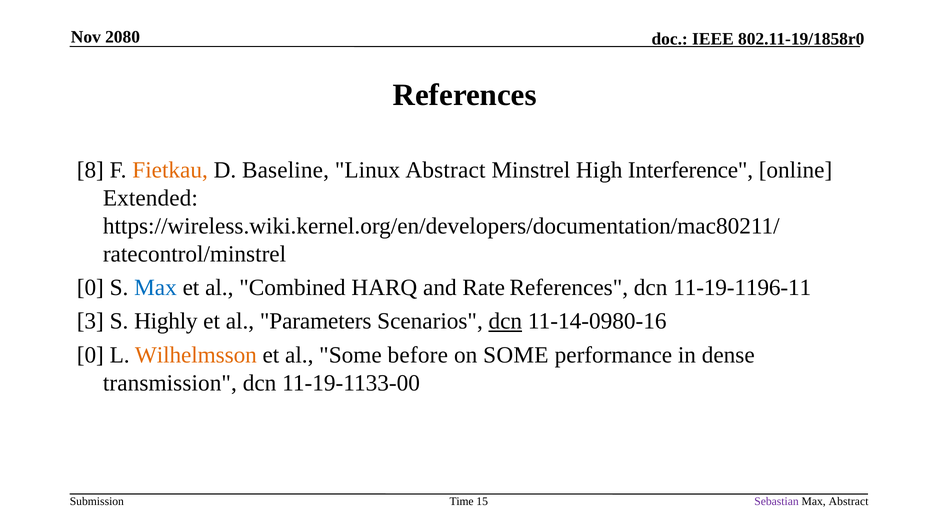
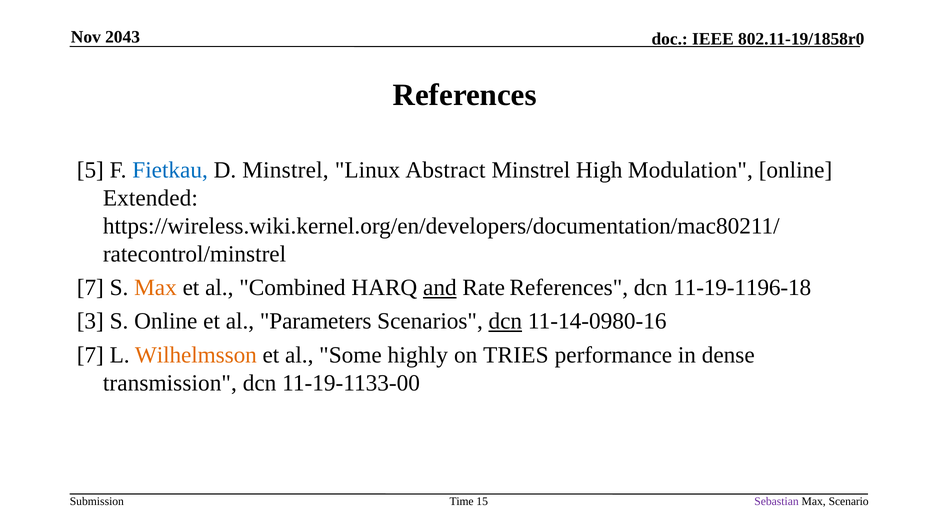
2080: 2080 -> 2043 (123, 37)
8: 8 -> 5 (90, 170)
Fietkau colour: orange -> blue (170, 170)
D Baseline: Baseline -> Minstrel (285, 170)
Interference: Interference -> Modulation (690, 170)
0: 0 -> 7 (90, 288)
Max colour: blue -> orange (155, 288)
and underline: none -> present (440, 288)
11-19-1196-11: 11-19-1196-11 -> 11-19-1196-18 (742, 288)
S Highly: Highly -> Online (166, 321)
0: 0 -> 7 (90, 355)
before: before -> highly (418, 355)
on SOME: SOME -> TRIES (516, 355)
Max Abstract: Abstract -> Scenario (849, 502)
